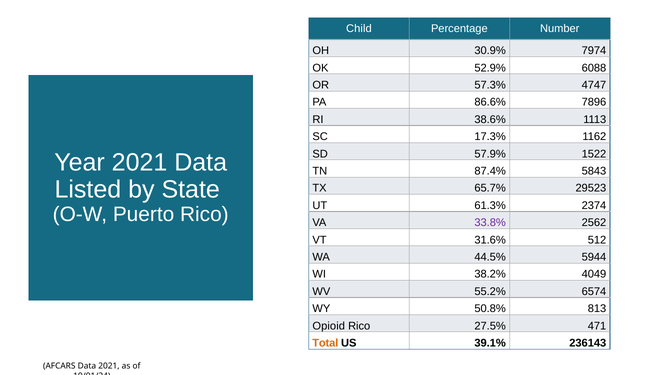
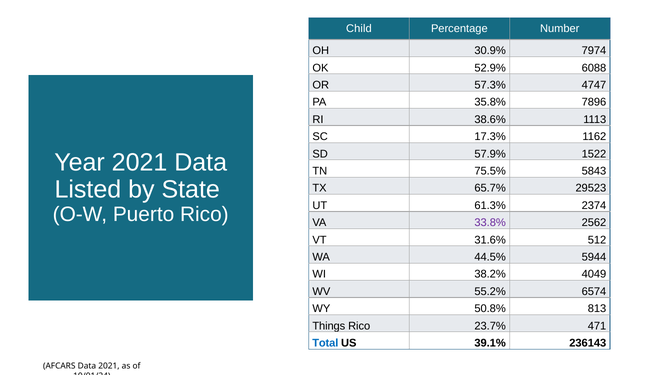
86.6%: 86.6% -> 35.8% (490, 102)
87.4%: 87.4% -> 75.5% (490, 171)
Opioid: Opioid -> Things (329, 326)
27.5%: 27.5% -> 23.7% (490, 326)
Total colour: orange -> blue (325, 343)
